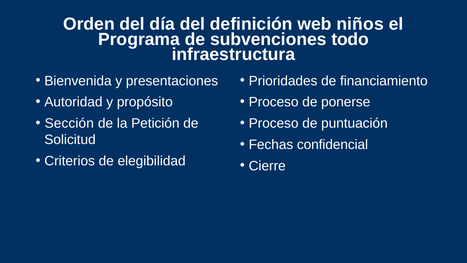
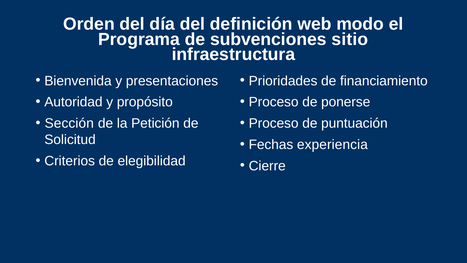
niños: niños -> modo (360, 24)
todo: todo -> sitio (350, 39)
confidencial: confidencial -> experiencia (332, 144)
